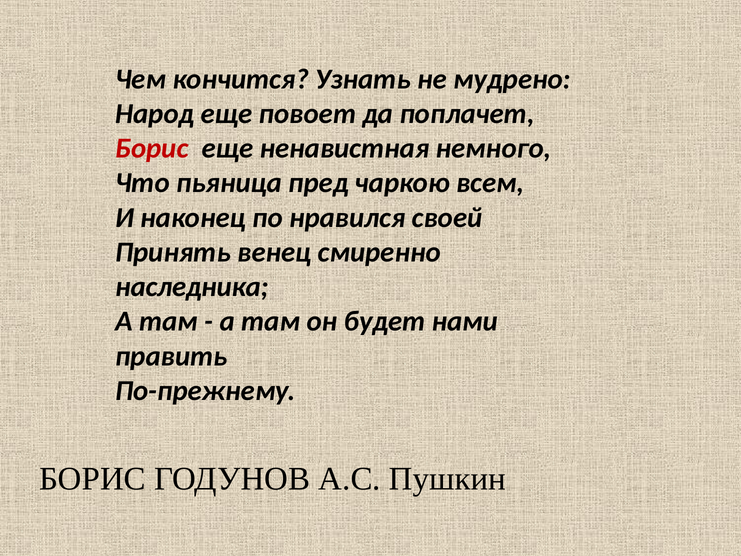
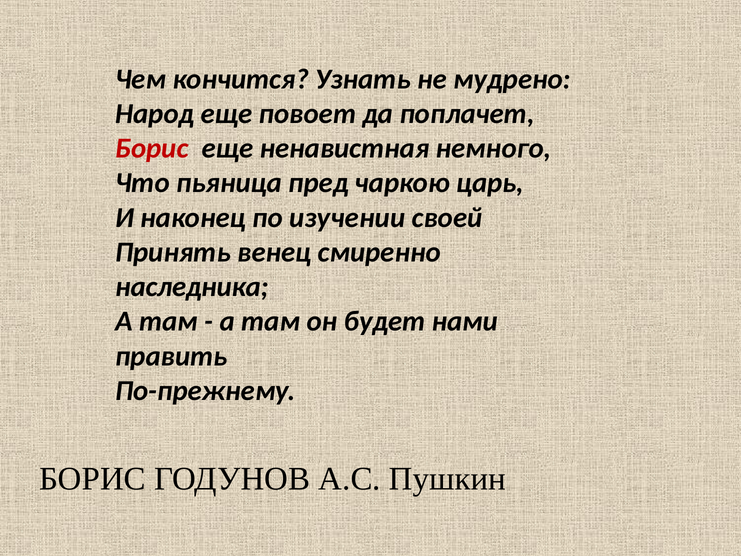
всем: всем -> царь (490, 183)
нравился: нравился -> изучении (347, 217)
